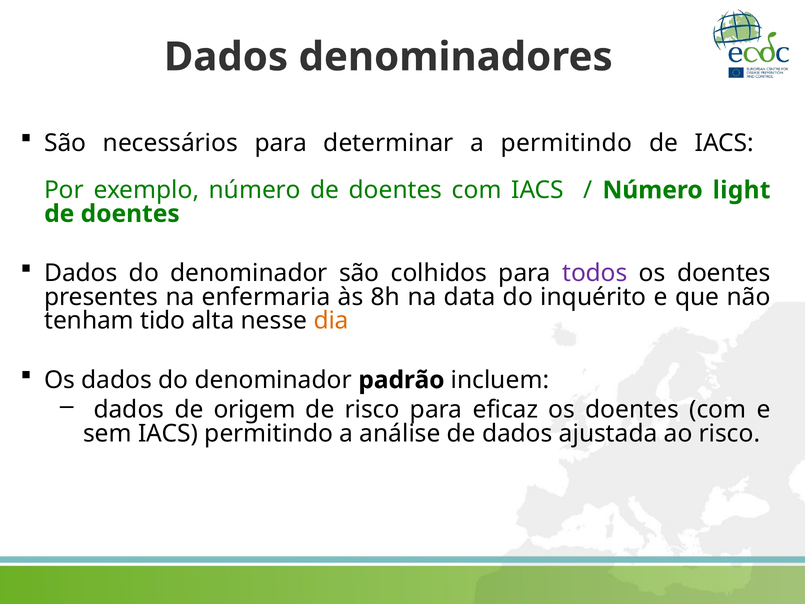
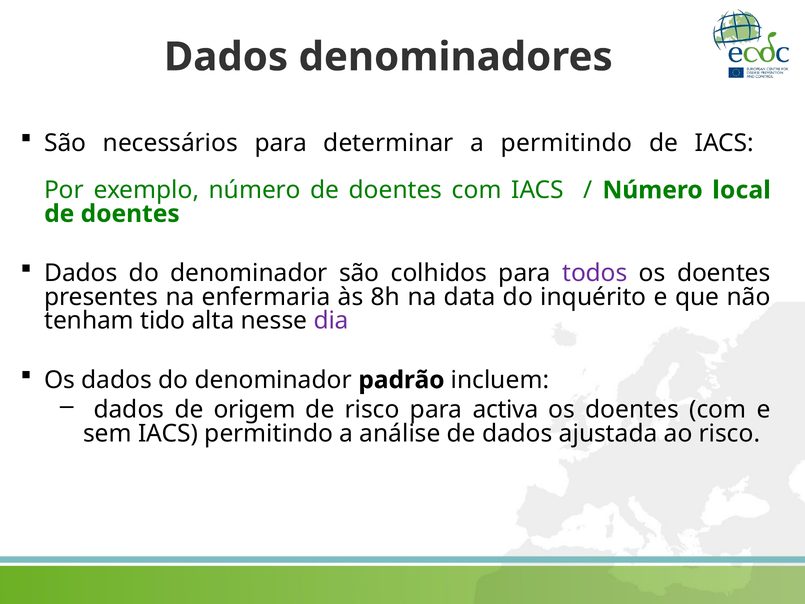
light: light -> local (742, 190)
dia colour: orange -> purple (331, 320)
eficaz: eficaz -> activa (506, 410)
